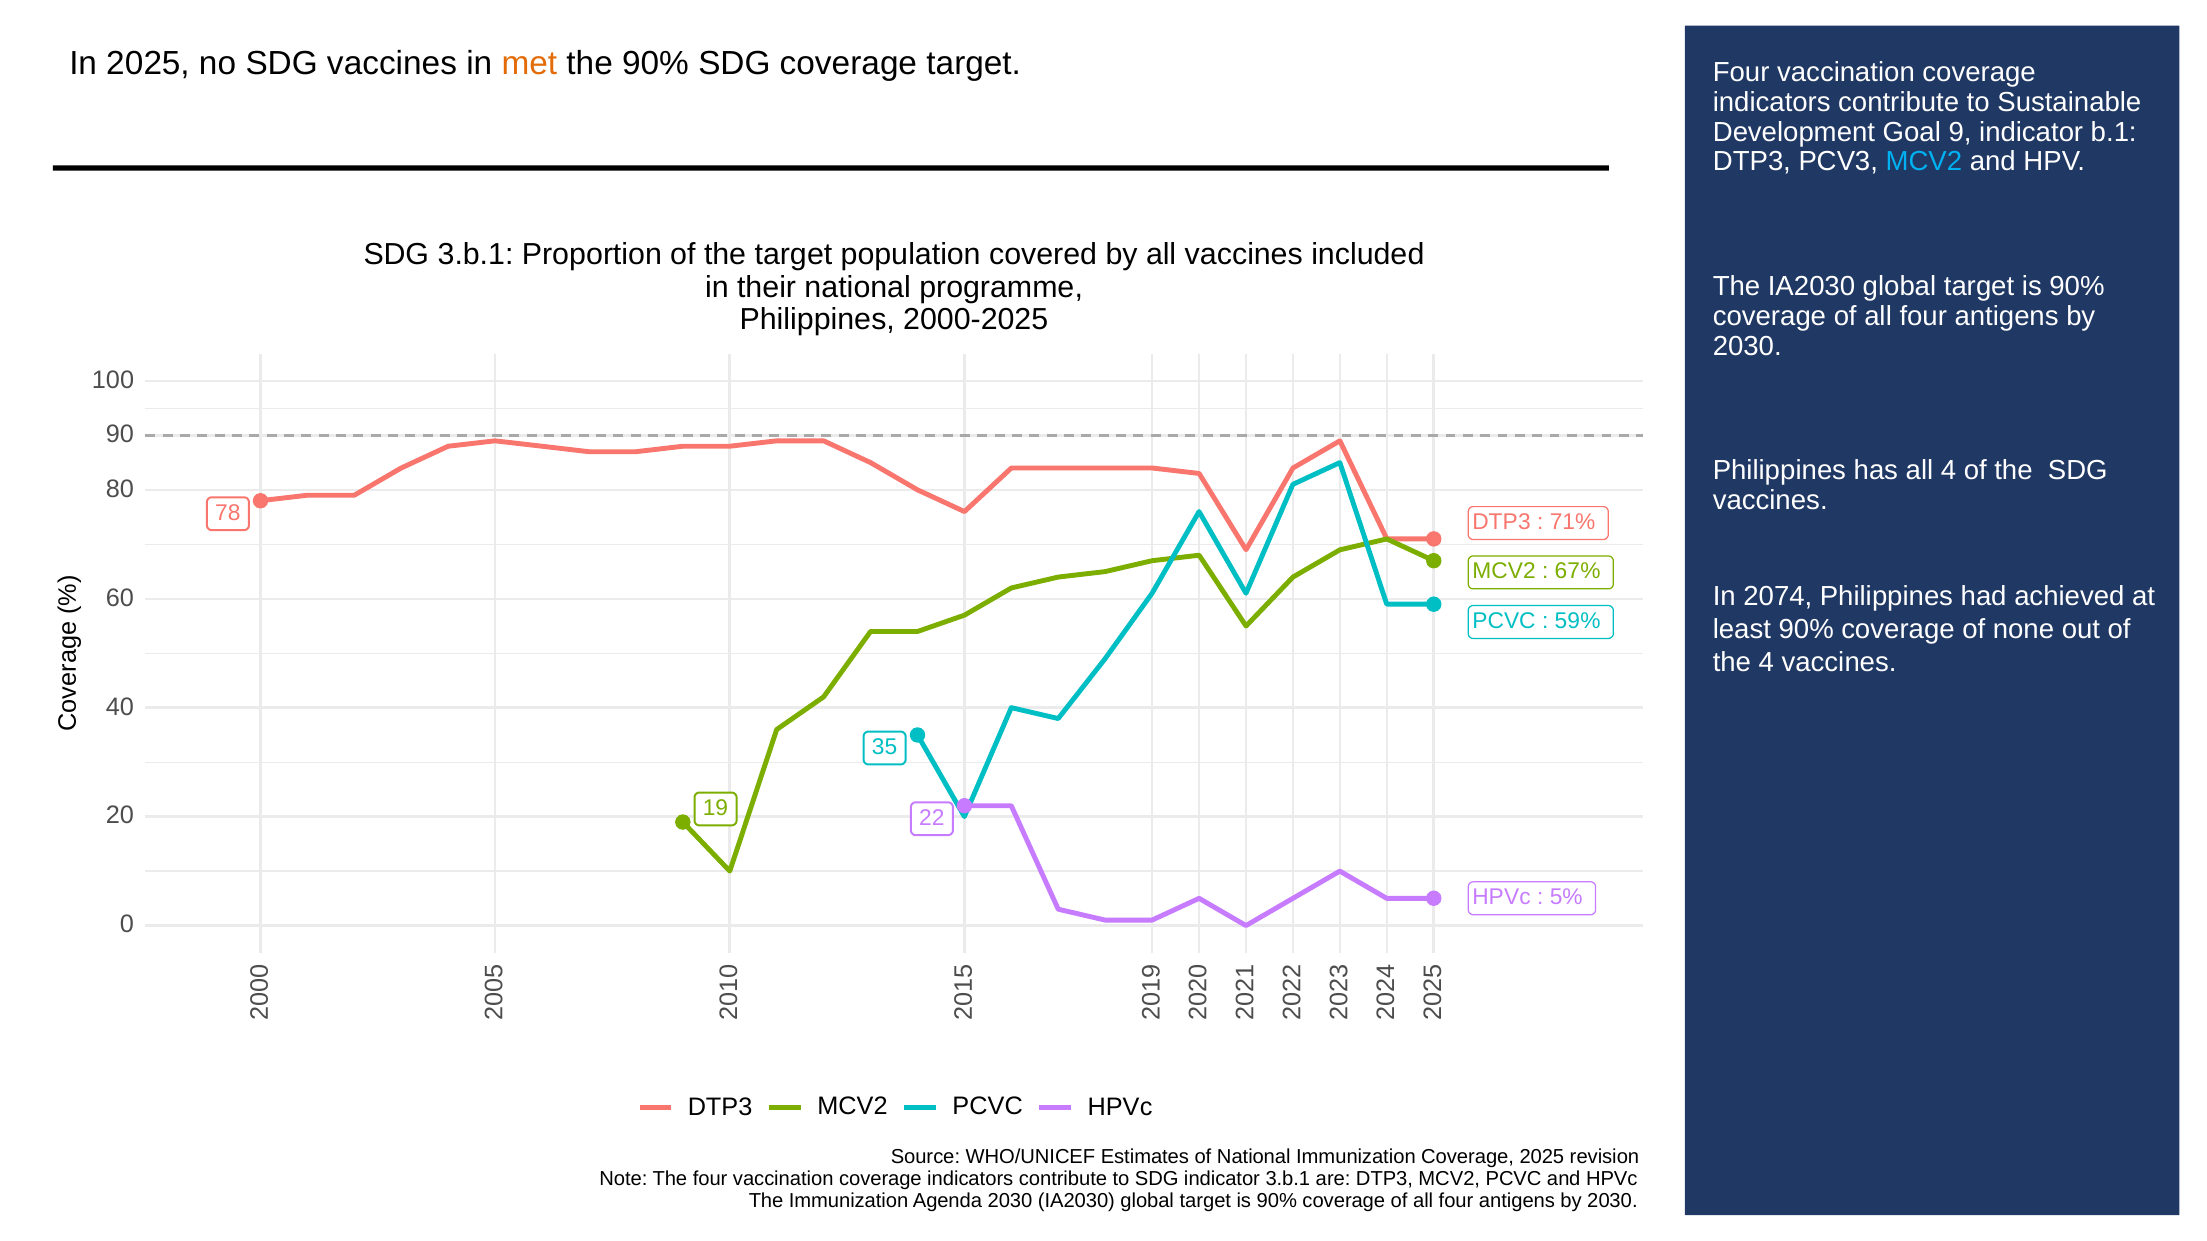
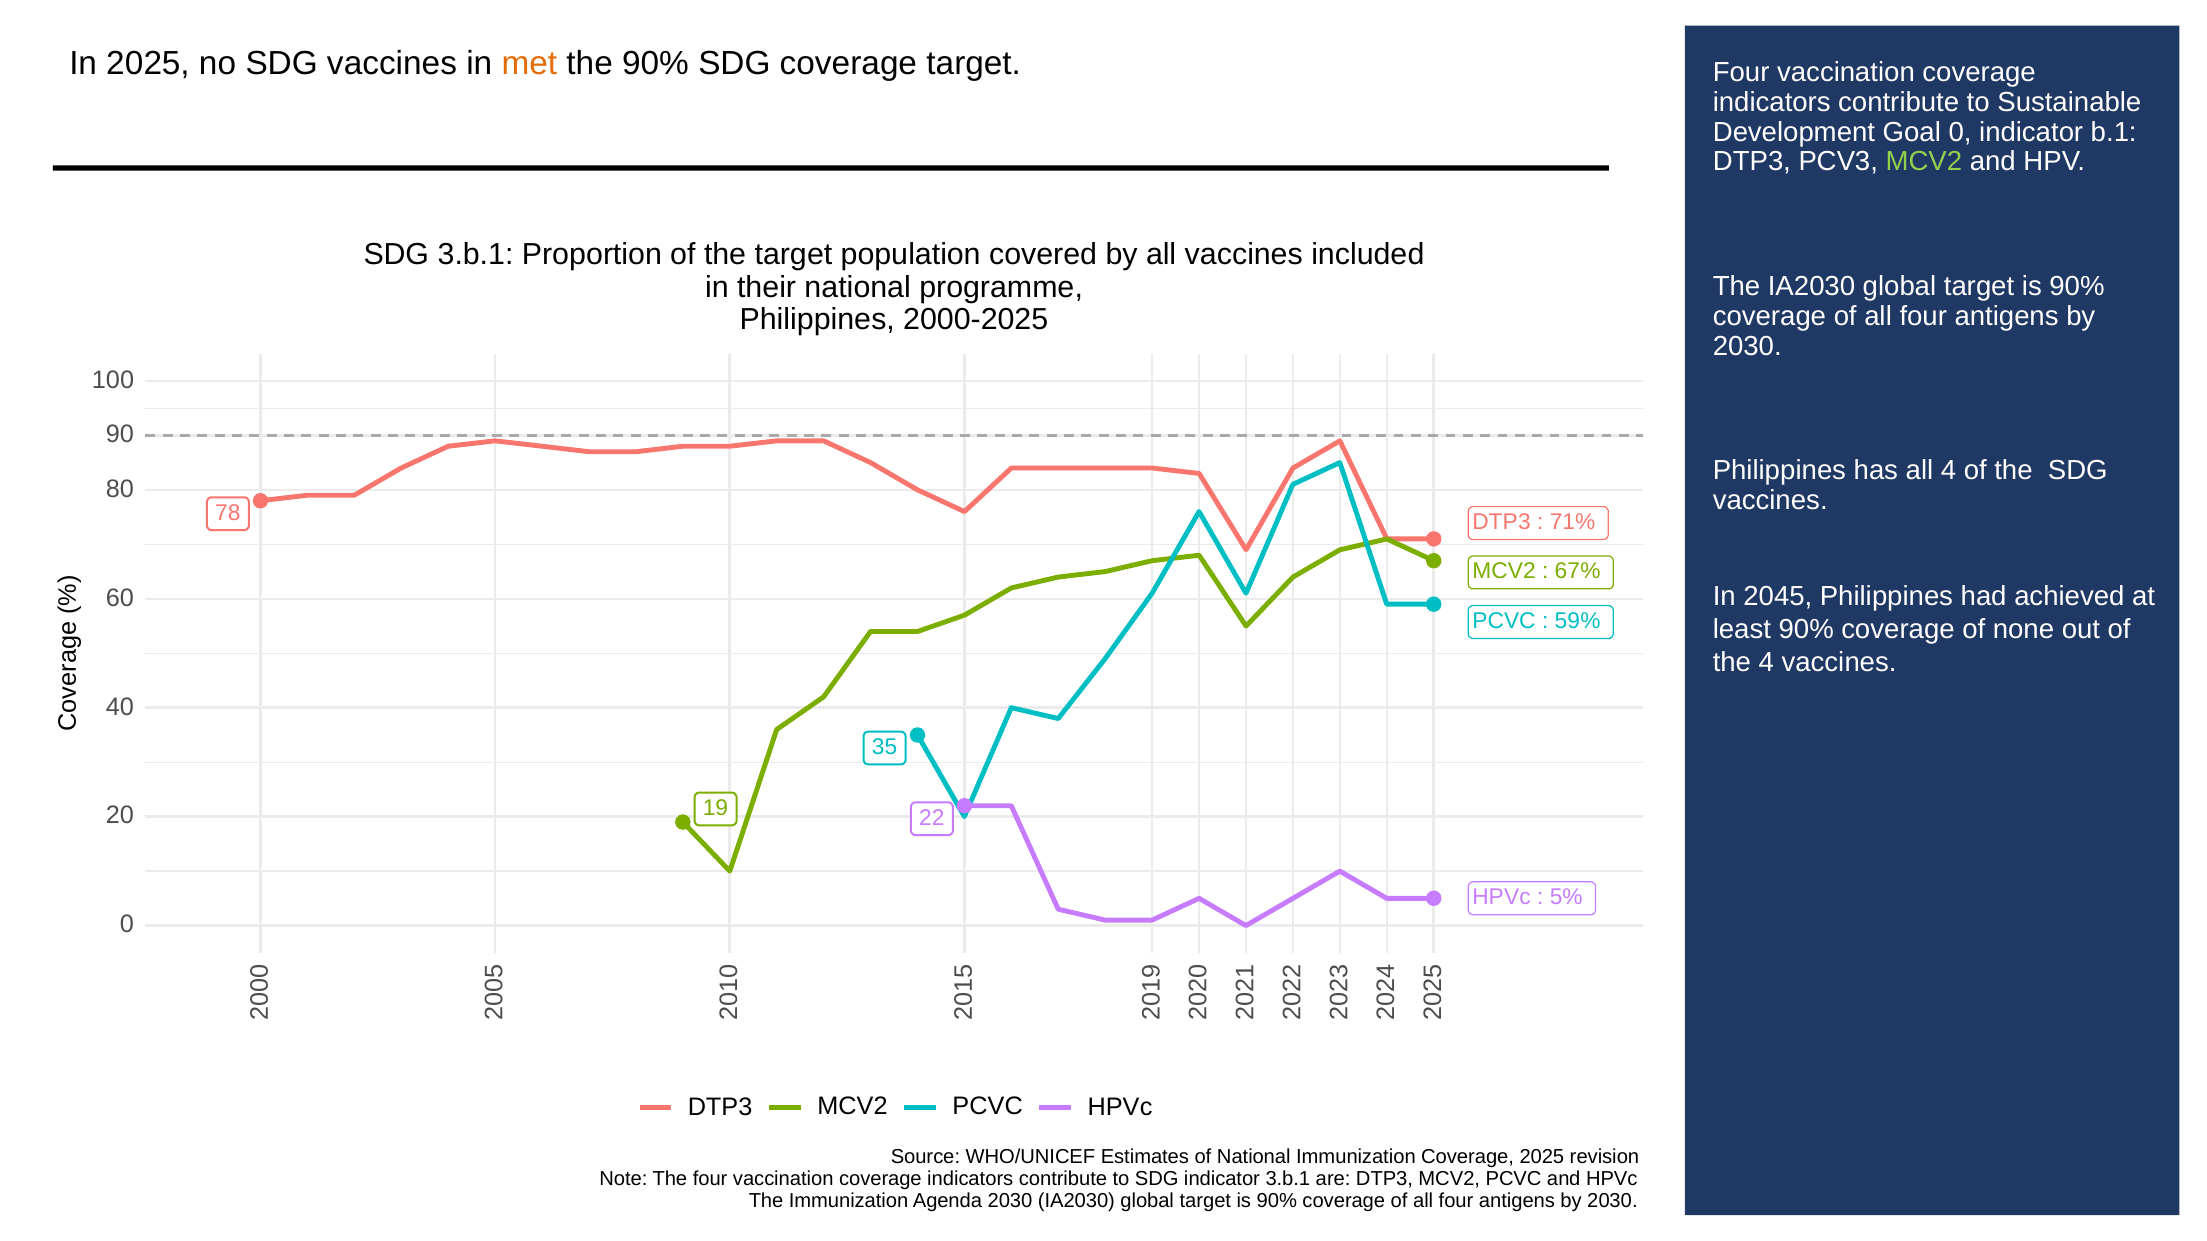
Goal 9: 9 -> 0 (1960, 132)
MCV2 colour: light blue -> light green (1924, 162)
2074: 2074 -> 2045 (1778, 597)
